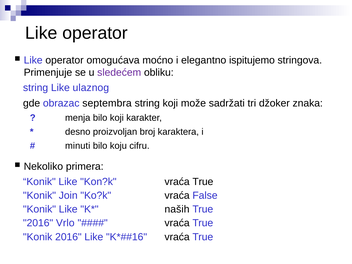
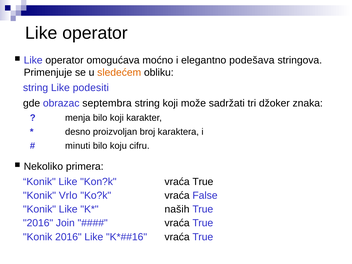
ispitujemo: ispitujemo -> podešava (252, 60)
sledećem colour: purple -> orange (119, 73)
ulaznog: ulaznog -> podesiti (91, 88)
Join: Join -> Vrlo (68, 196)
Vrlo: Vrlo -> Join (65, 223)
